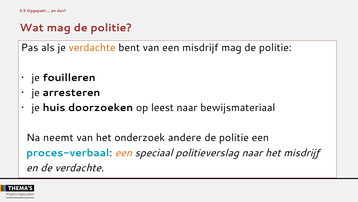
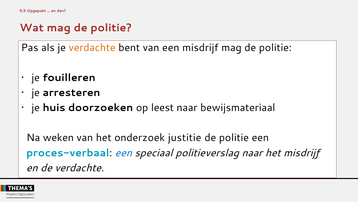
neemt: neemt -> weken (58, 137)
andere: andere -> justitie (185, 137)
een colour: orange -> blue (123, 152)
